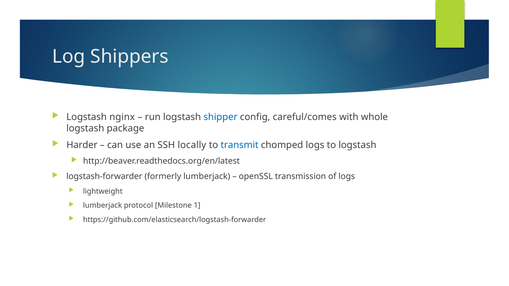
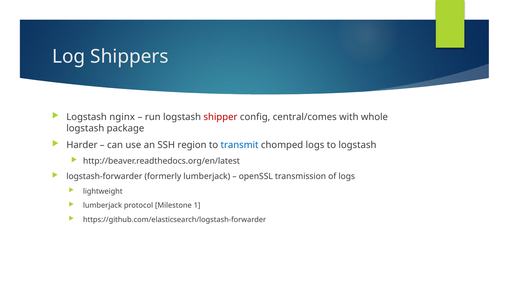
shipper colour: blue -> red (220, 117)
careful/comes: careful/comes -> central/comes (305, 117)
locally: locally -> region (192, 145)
